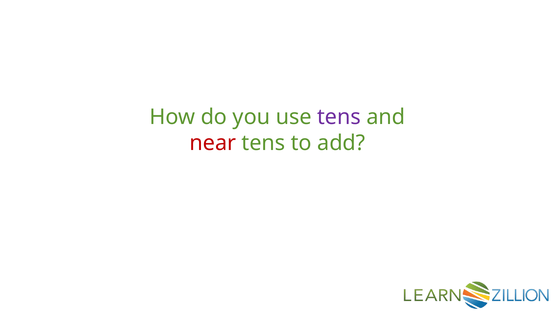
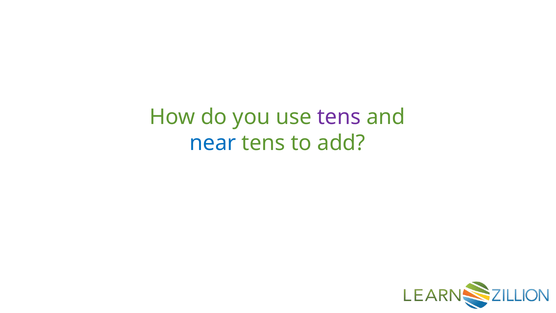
near colour: red -> blue (213, 143)
